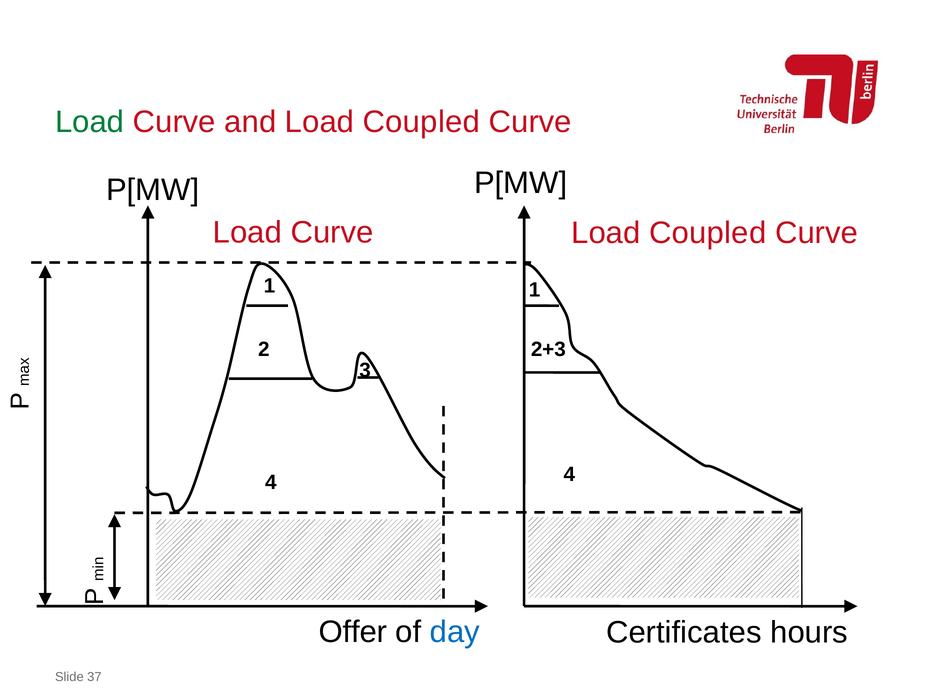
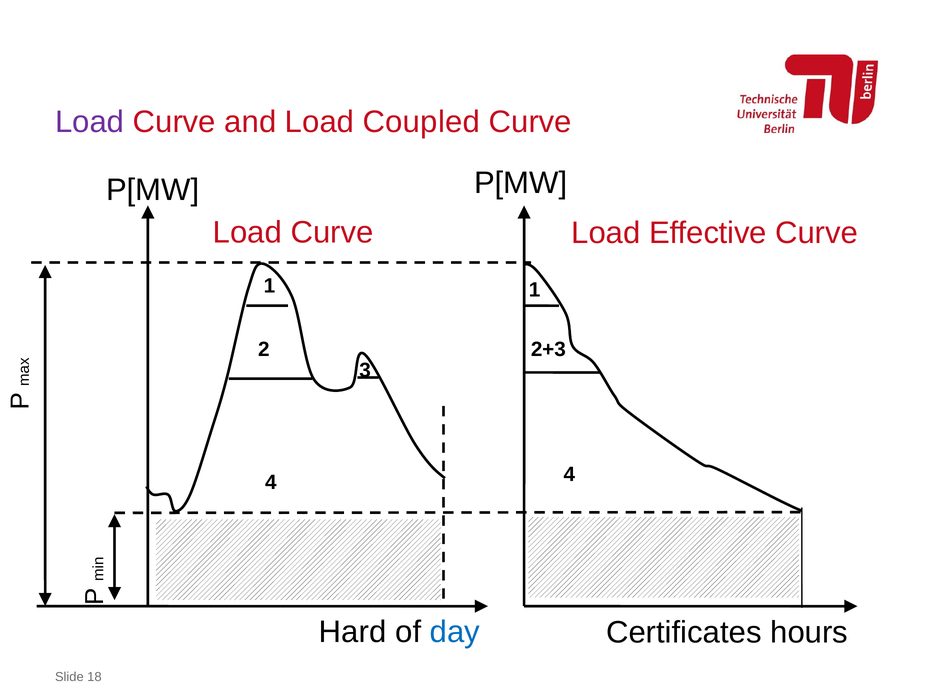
Load colour: green -> purple (90, 122)
Curve Load Coupled: Coupled -> Effective (708, 233)
Offer: Offer -> Hard (353, 633)
37: 37 -> 18 (94, 678)
